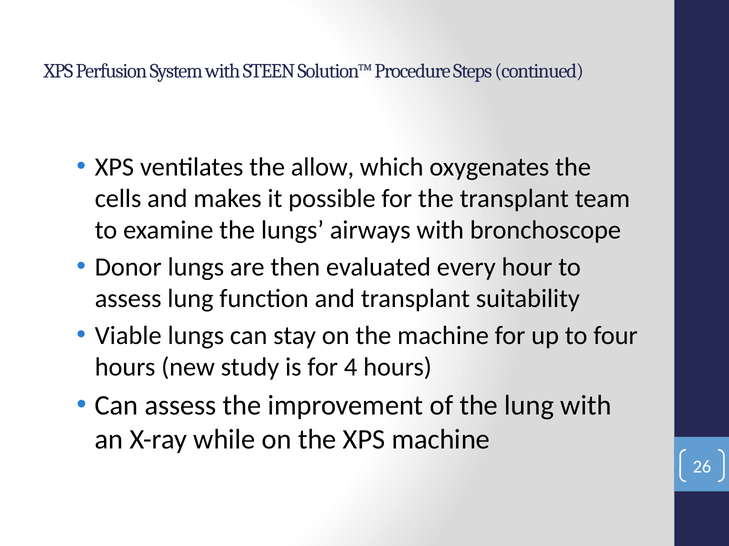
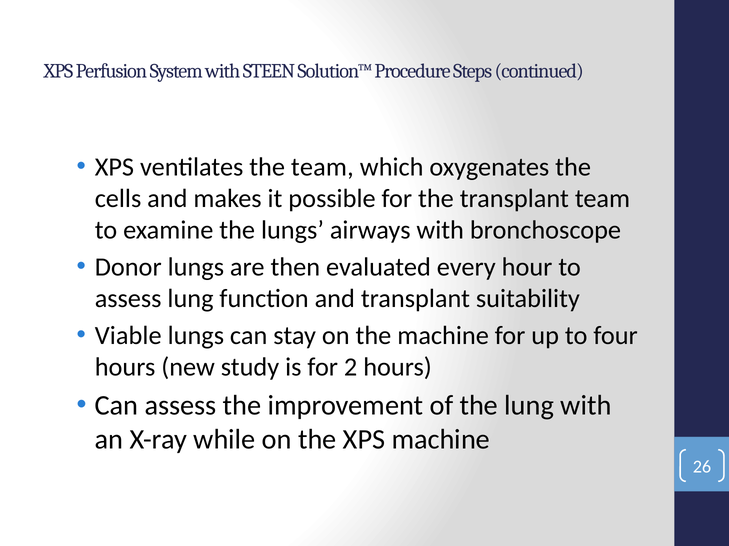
the allow: allow -> team (322, 167)
4: 4 -> 2 (351, 368)
